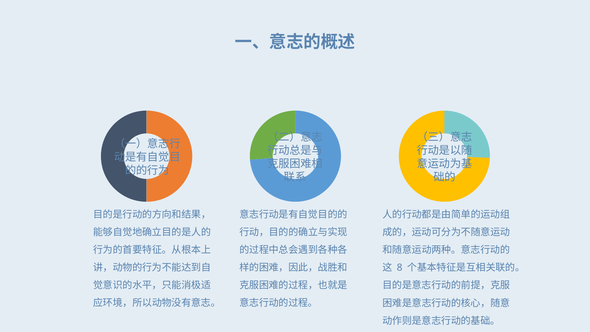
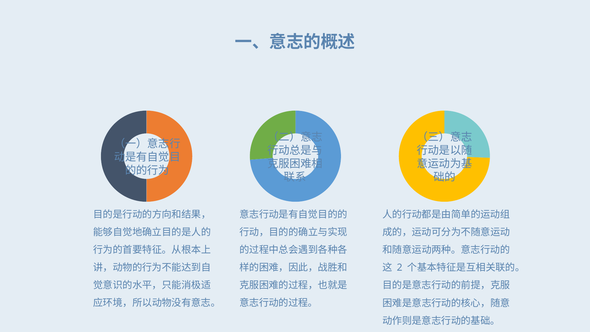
8: 8 -> 2 (400, 268)
